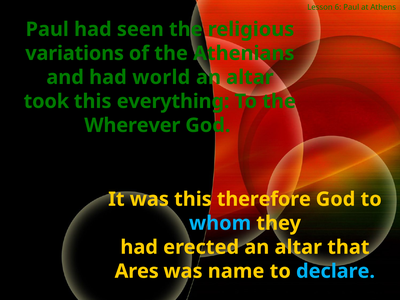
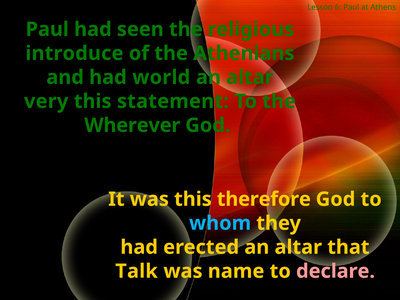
variations: variations -> introduce (74, 53)
took: took -> very (46, 101)
everything: everything -> statement (173, 101)
Ares: Ares -> Talk (136, 271)
declare colour: light blue -> pink (336, 271)
